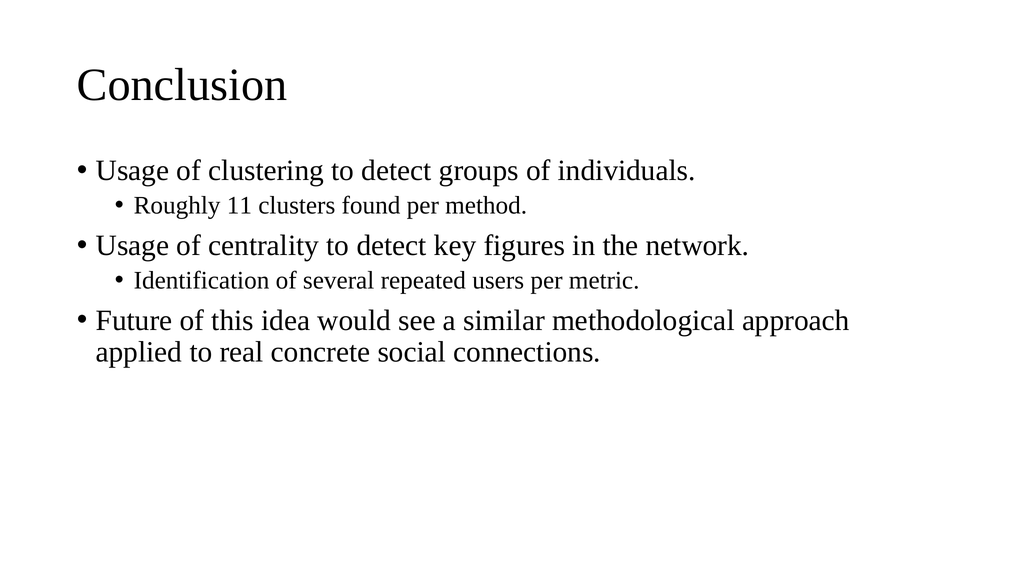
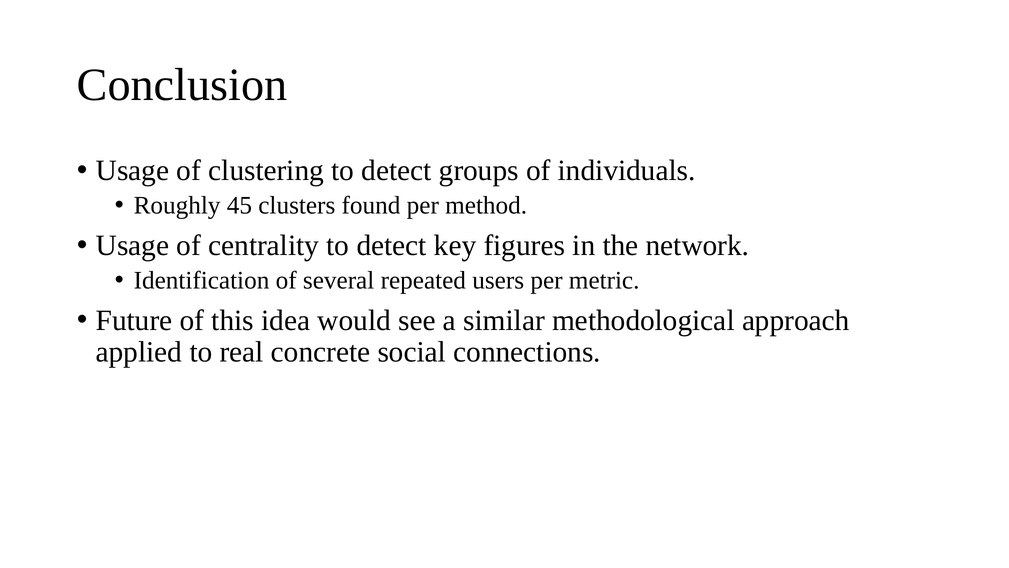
11: 11 -> 45 (239, 205)
